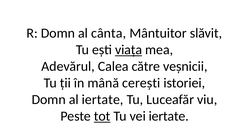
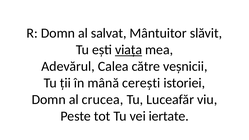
cânta: cânta -> salvat (109, 33)
al iertate: iertate -> crucea (103, 100)
tot underline: present -> none (102, 116)
